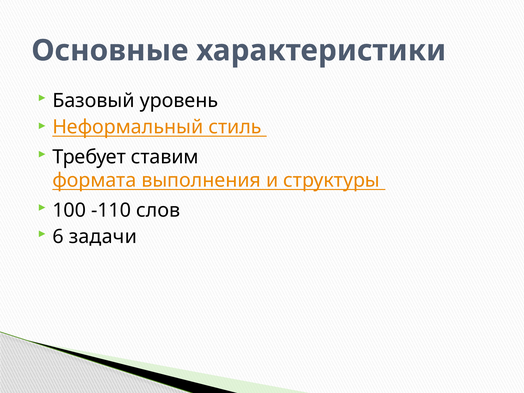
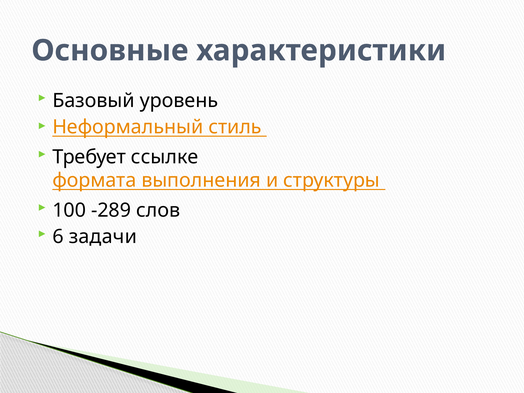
ставим: ставим -> ссылке (165, 157)
-110: -110 -> -289 (111, 210)
